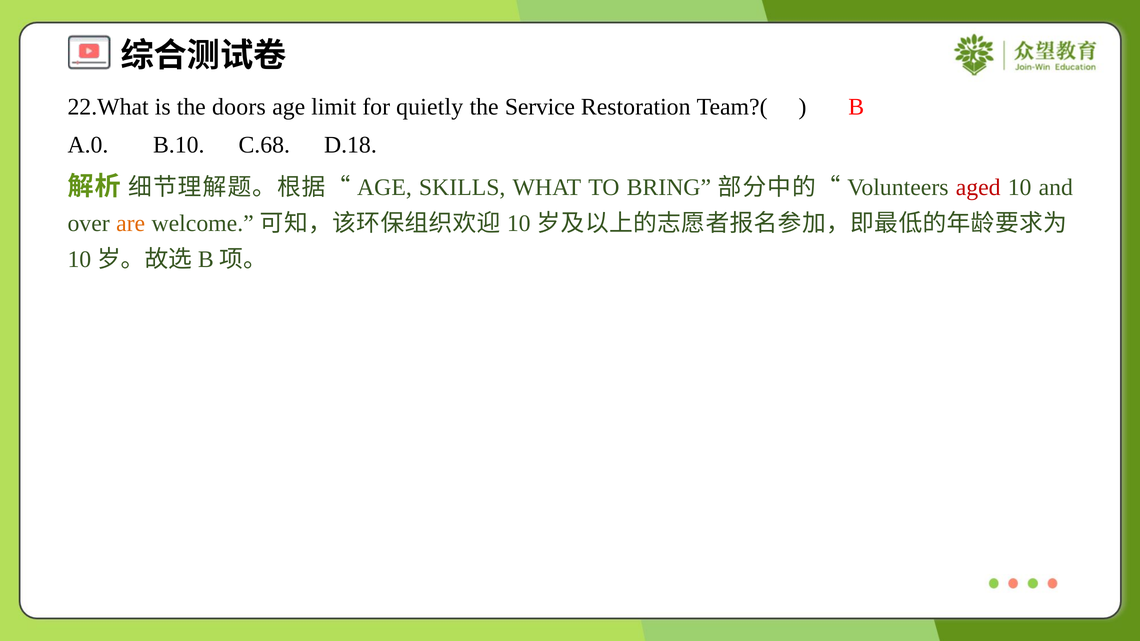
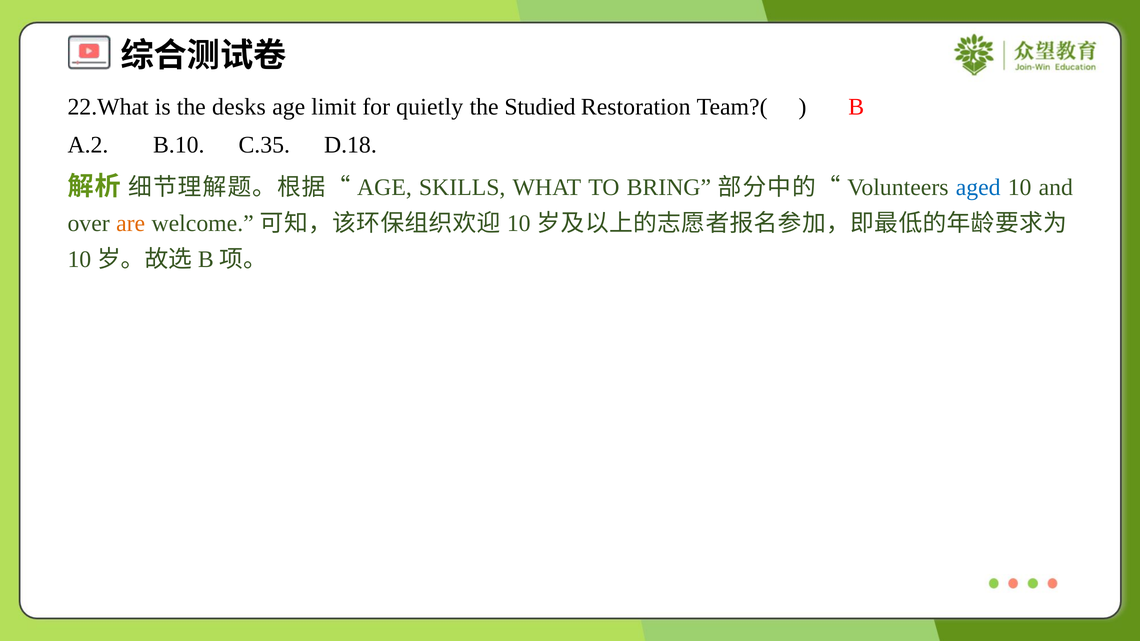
doors: doors -> desks (239, 107)
Service: Service -> Studied (540, 107)
A.0: A.0 -> A.2 (88, 145)
C.68: C.68 -> C.35 (264, 145)
aged colour: red -> blue (978, 188)
